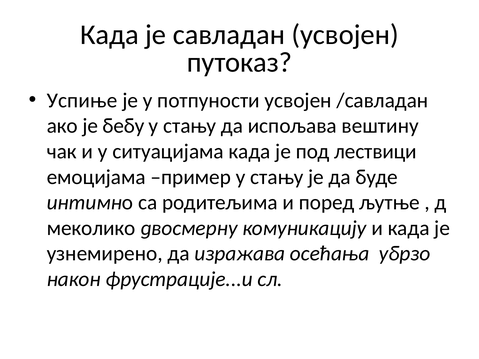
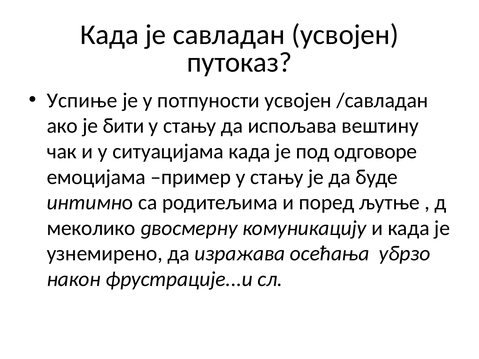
бебу: бебу -> бити (124, 126)
лествици: лествици -> одговоре (375, 152)
